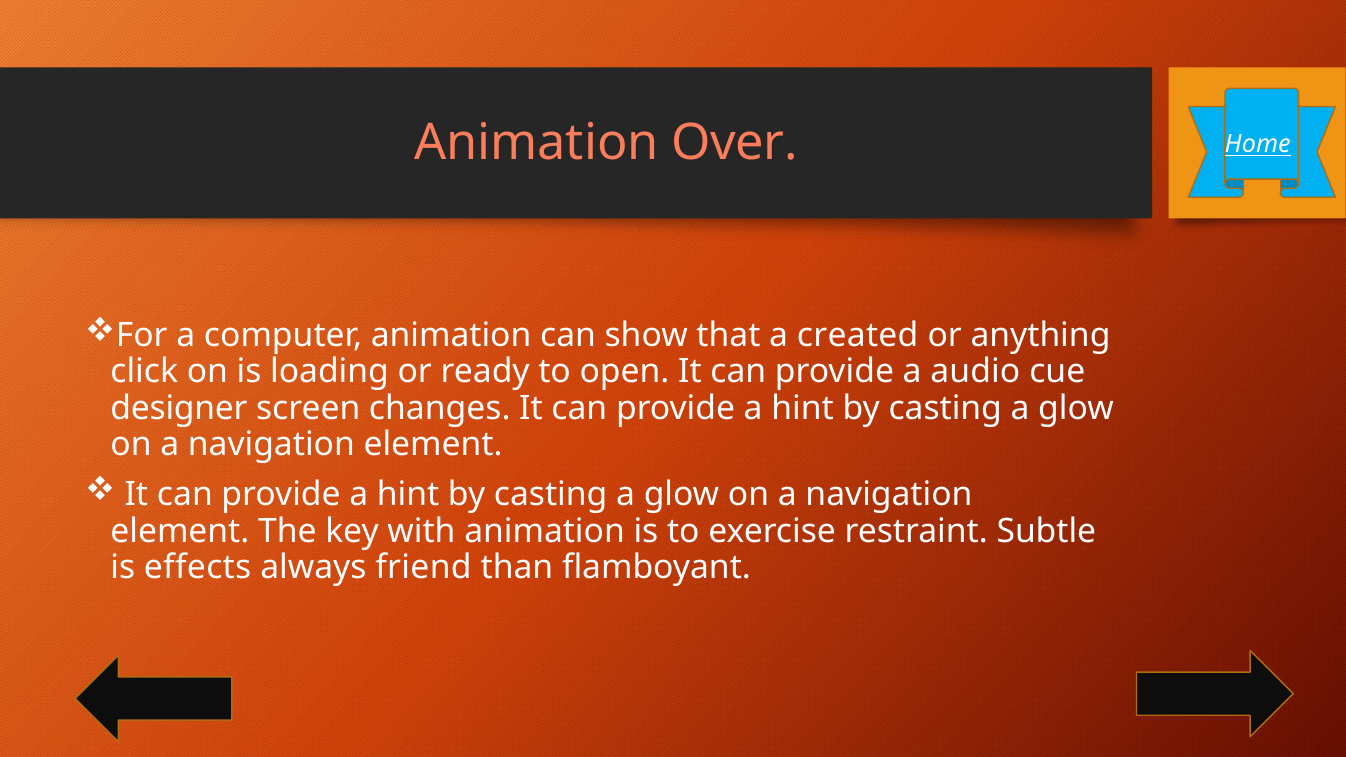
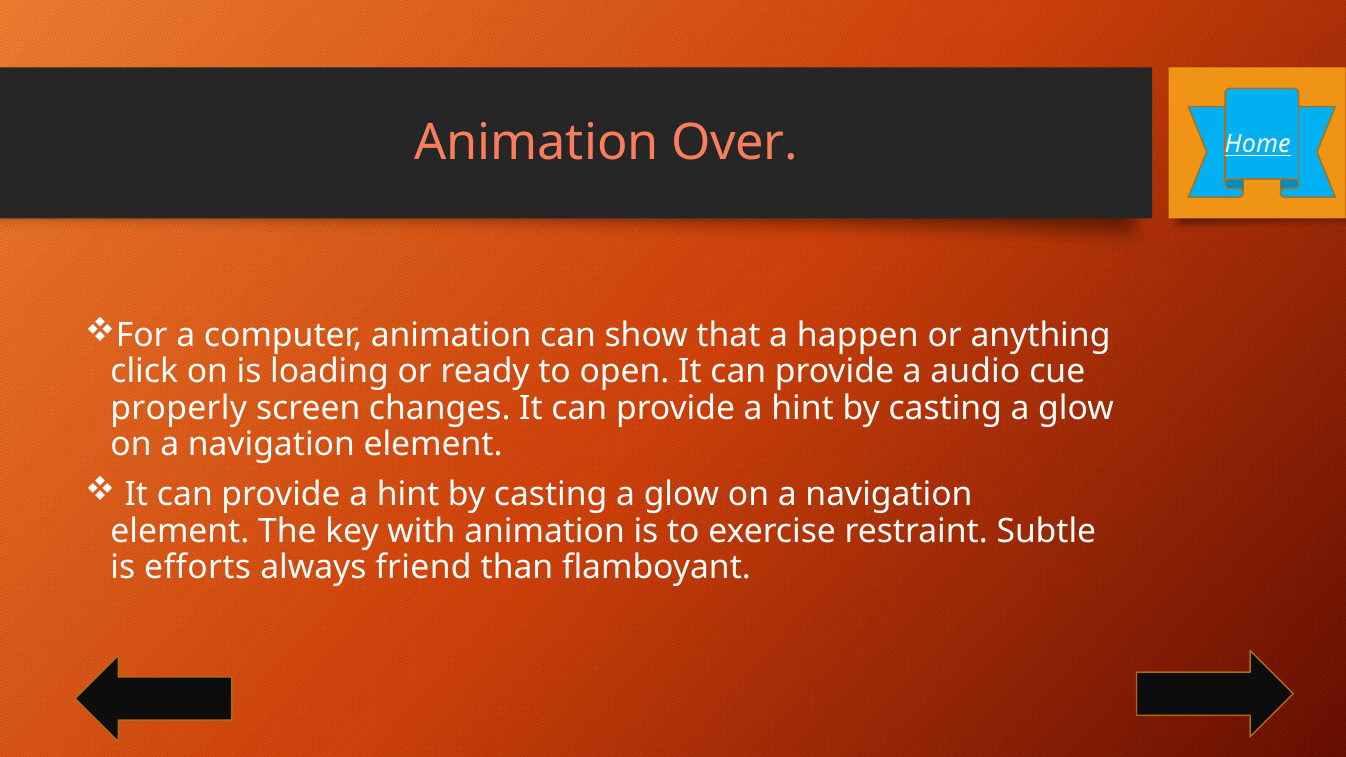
created: created -> happen (858, 335)
designer: designer -> properly (179, 408)
effects: effects -> efforts (198, 567)
